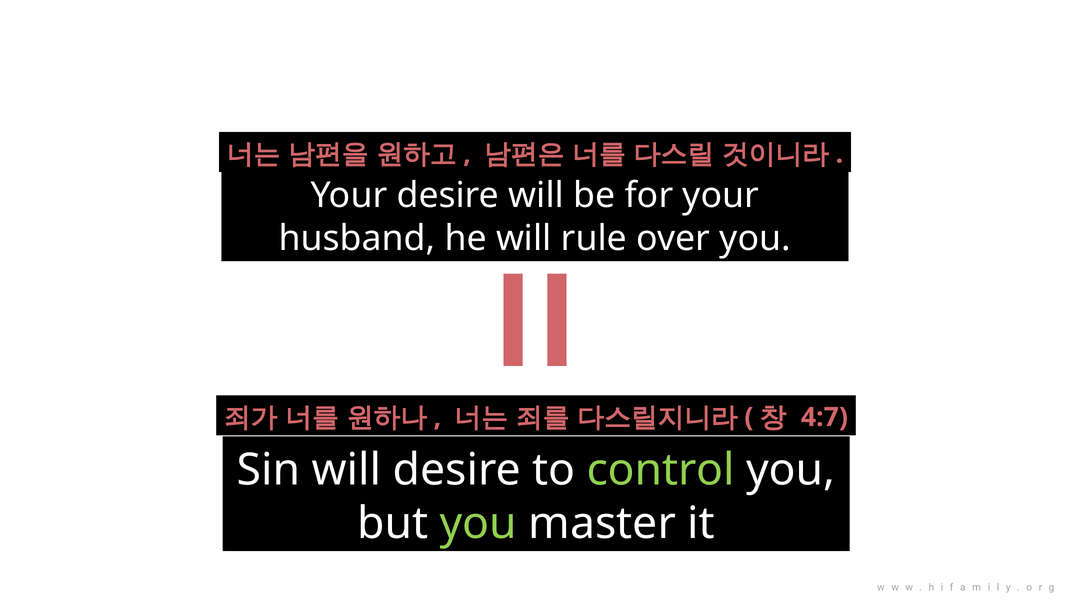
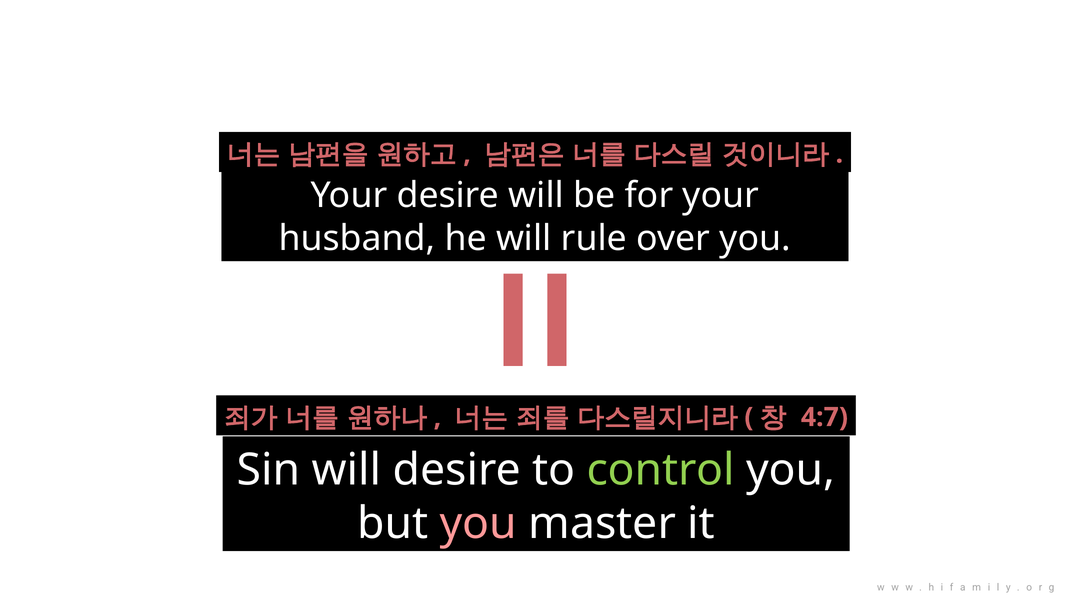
you colour: light green -> pink (478, 523)
